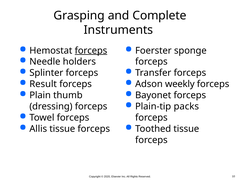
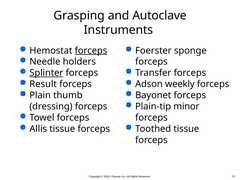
Complete: Complete -> Autoclave (160, 16)
Splinter underline: none -> present (46, 73)
packs: packs -> minor (186, 106)
